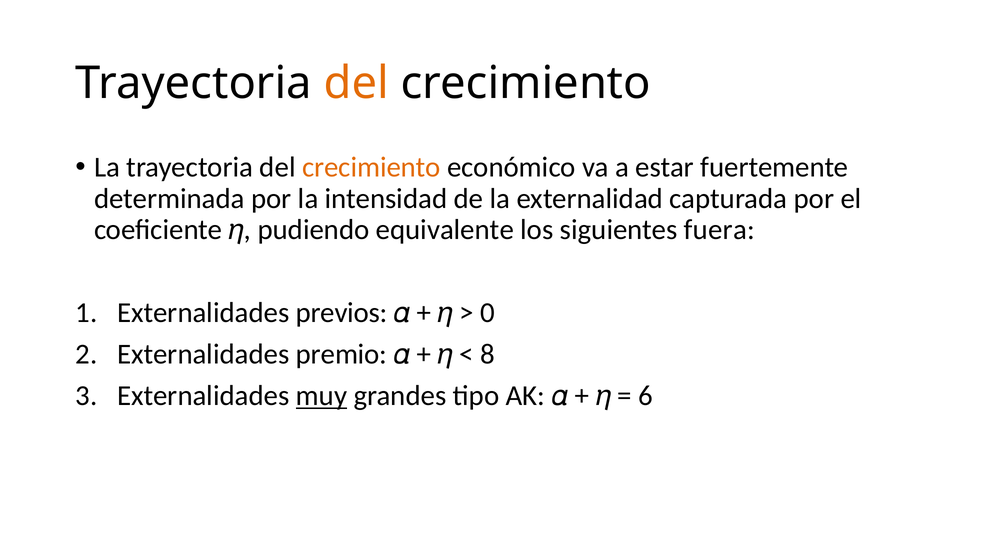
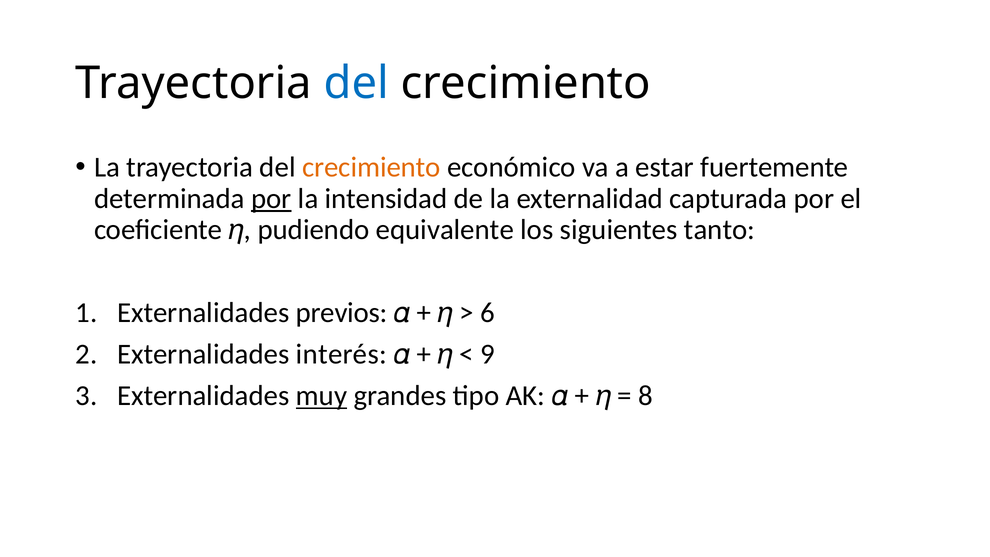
del colour: orange -> blue (356, 83)
por underline: none -> present (271, 199)
fuera: fuera -> tanto (719, 230)
0: 0 -> 6 (487, 313)
premio: premio -> interés (341, 354)
8: 8 -> 9 (488, 354)
6: 6 -> 8 (646, 396)
